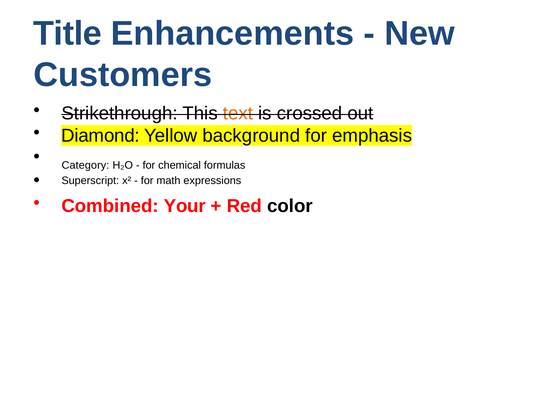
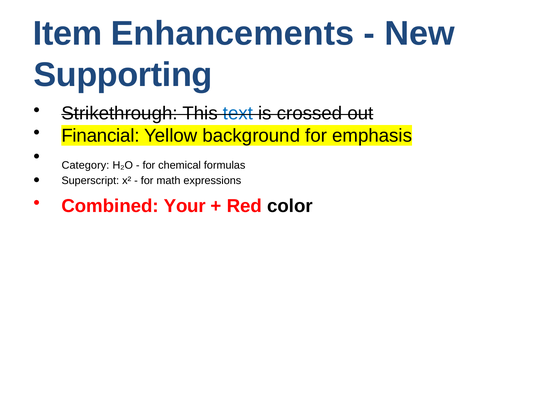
Title: Title -> Item (68, 34)
Customers: Customers -> Supporting (123, 75)
text colour: orange -> blue (238, 113)
Diamond: Diamond -> Financial (100, 136)
